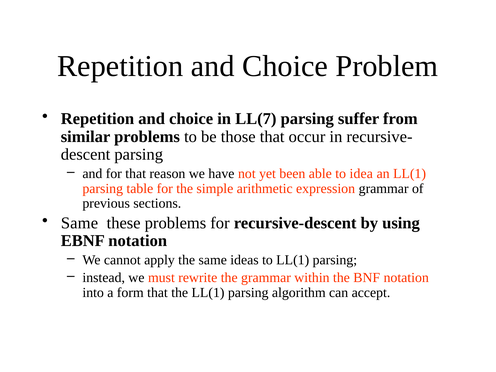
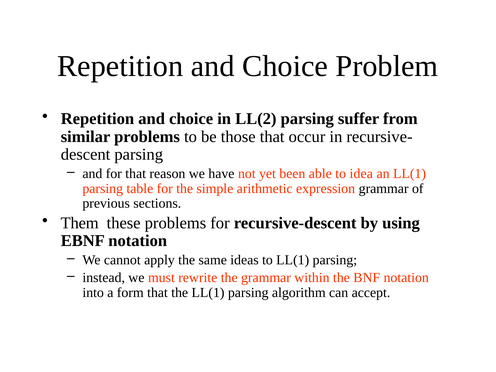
LL(7: LL(7 -> LL(2 (256, 119)
Same: Same -> Them (80, 223)
